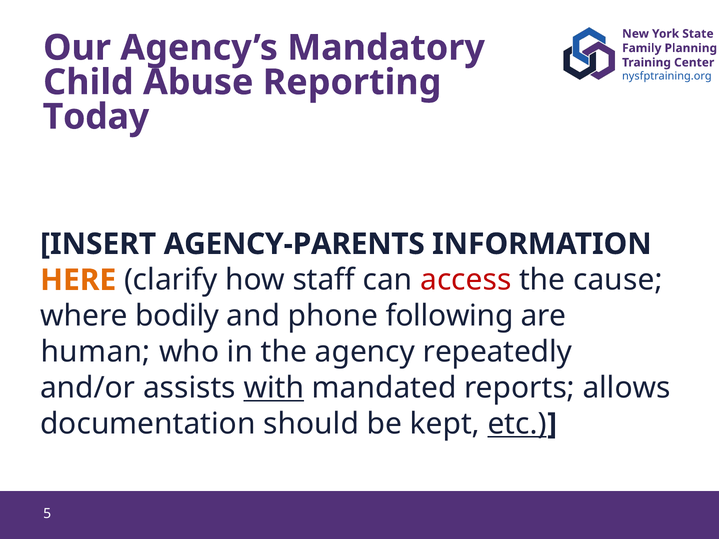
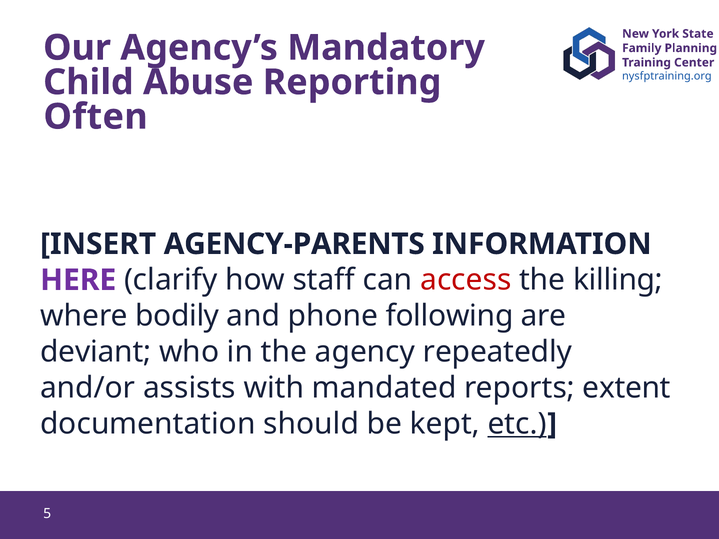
Today: Today -> Often (96, 117)
HERE colour: orange -> purple (78, 280)
cause: cause -> killing (618, 280)
human: human -> deviant (96, 352)
with underline: present -> none (274, 388)
allows: allows -> extent (627, 388)
